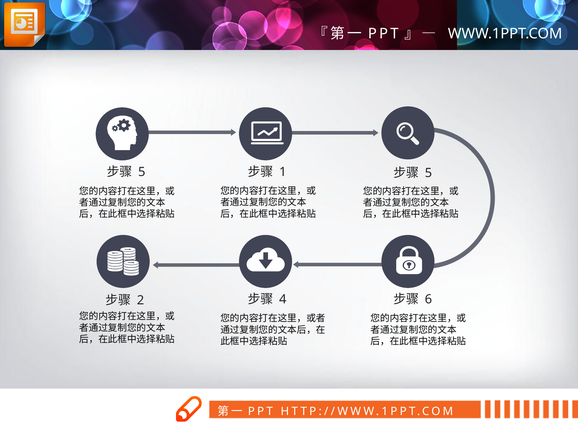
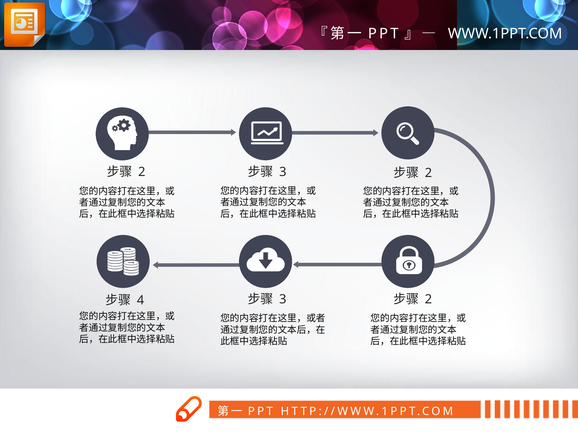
5: 5 -> 2 (142, 172)
1: 1 -> 3 (283, 172)
5: 5 -> 2 (428, 173)
4: 4 -> 3 (283, 300)
6: 6 -> 2 (428, 300)
2: 2 -> 4 (140, 301)
